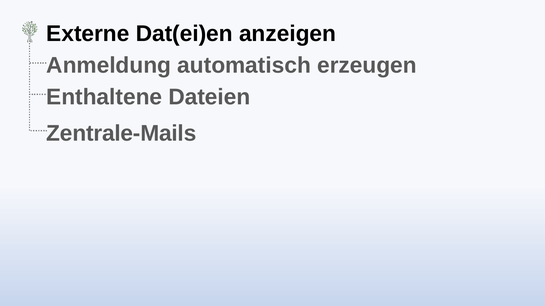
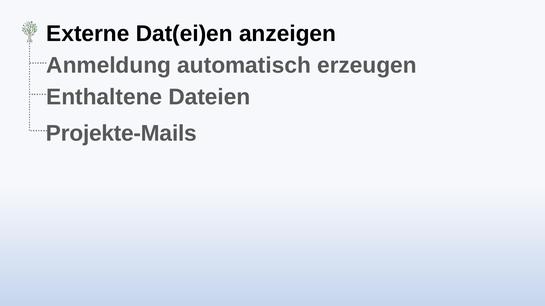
Zentrale-Mails: Zentrale-Mails -> Projekte-Mails (121, 134)
